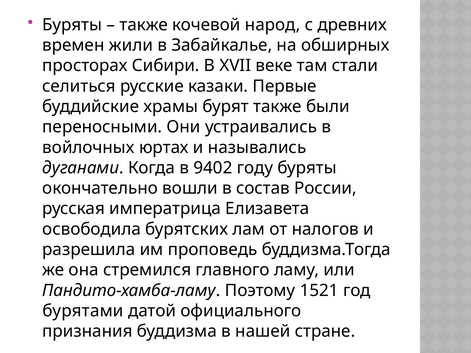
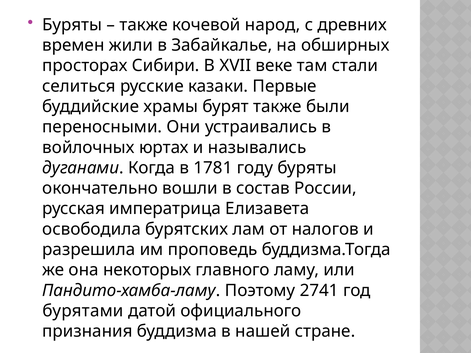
9402: 9402 -> 1781 (213, 168)
стремился: стремился -> некоторых (147, 270)
1521: 1521 -> 2741 (319, 291)
